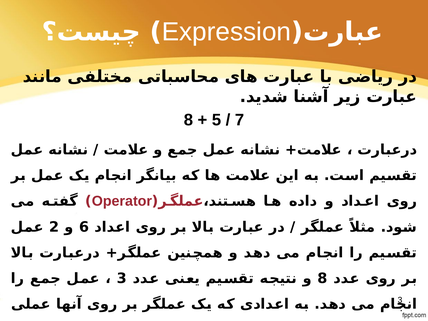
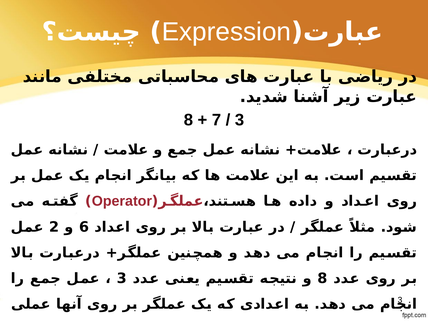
5: 5 -> 7 (217, 120)
7: 7 -> 3 (240, 120)
